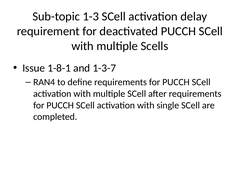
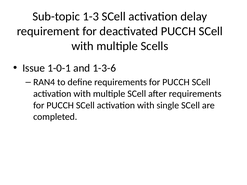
1-8-1: 1-8-1 -> 1-0-1 (59, 68)
1-3-7: 1-3-7 -> 1-3-6 (104, 68)
